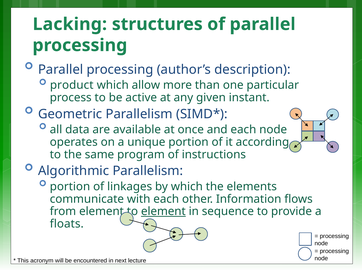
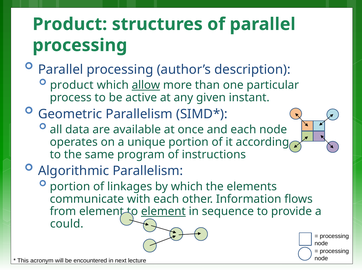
Lacking: Lacking -> Product (70, 24)
allow underline: none -> present (146, 85)
floats: floats -> could (67, 224)
